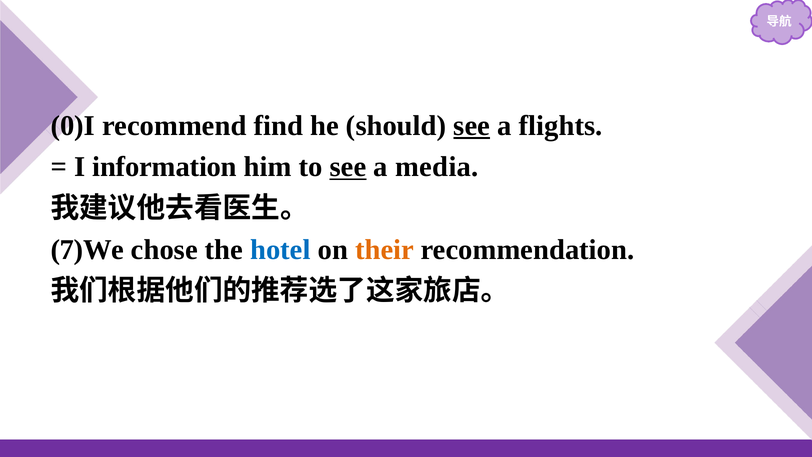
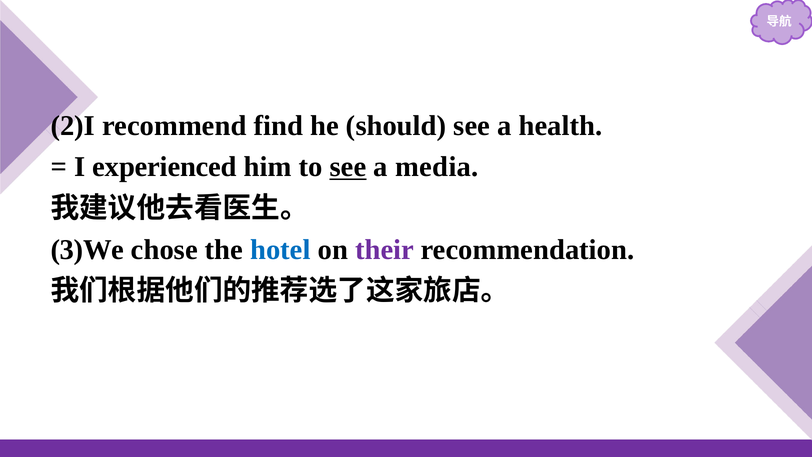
0)I: 0)I -> 2)I (73, 126)
see underline: present -> none (472, 126)
flights: flights -> health (561, 126)
information: information -> experienced (165, 167)
7)We: 7)We -> 3)We (87, 249)
their colour: orange -> purple (385, 249)
